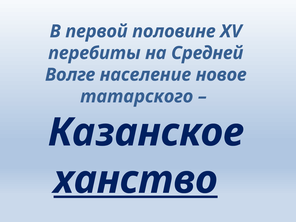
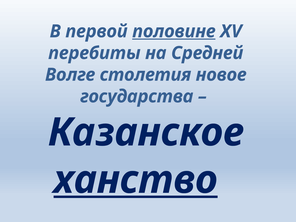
половине underline: none -> present (174, 31)
население: население -> столетия (145, 75)
татарского: татарского -> государства (137, 96)
